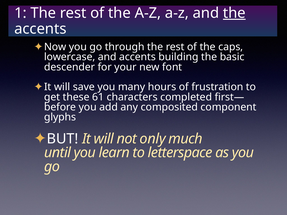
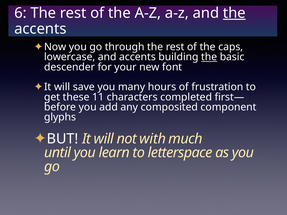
1: 1 -> 6 (20, 13)
the underline: none -> present (209, 57)
61: 61 -> 11 (98, 97)
only: only -> with (153, 139)
